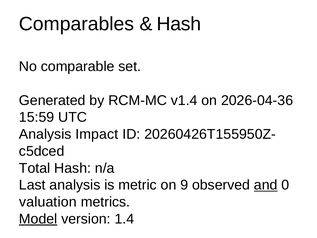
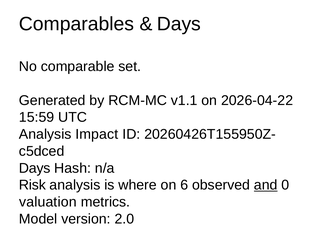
Hash: Hash -> Days (179, 24)
v1.4: v1.4 -> v1.1 (184, 100)
2026-04-36: 2026-04-36 -> 2026-04-22 (257, 100)
Total: Total -> Days (35, 168)
Last: Last -> Risk (32, 185)
metric: metric -> where (138, 185)
9: 9 -> 6 (184, 185)
Model underline: present -> none (38, 219)
1.4: 1.4 -> 2.0 (124, 219)
